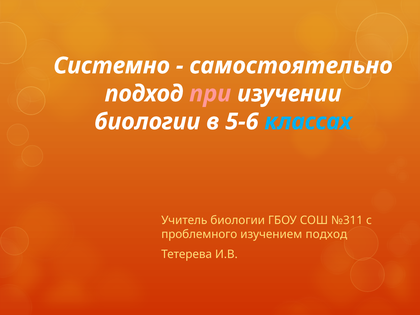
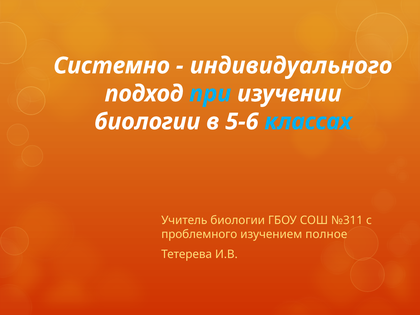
самостоятельно: самостоятельно -> индивидуального (291, 66)
при colour: pink -> light blue (210, 94)
изучением подход: подход -> полное (326, 234)
